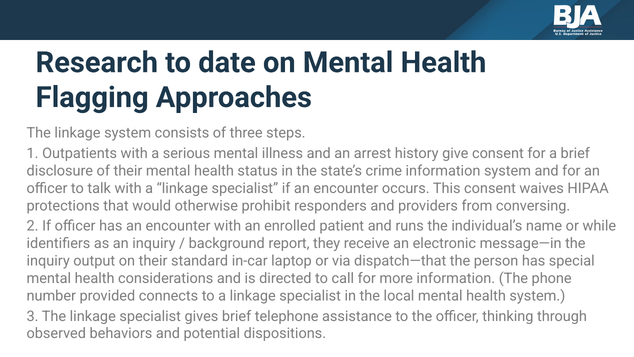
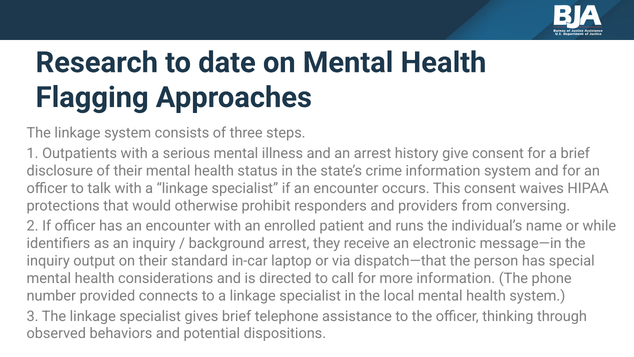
background report: report -> arrest (289, 243)
